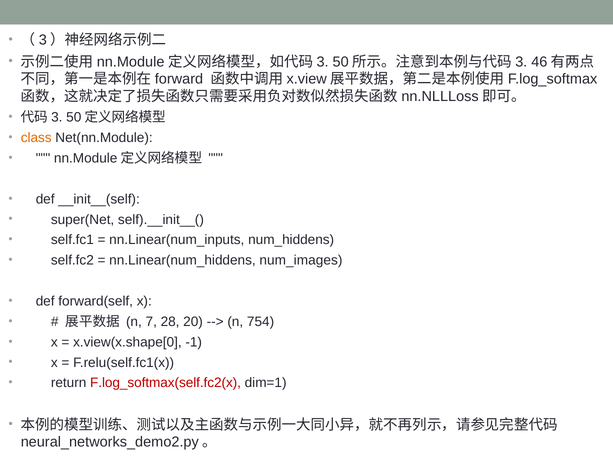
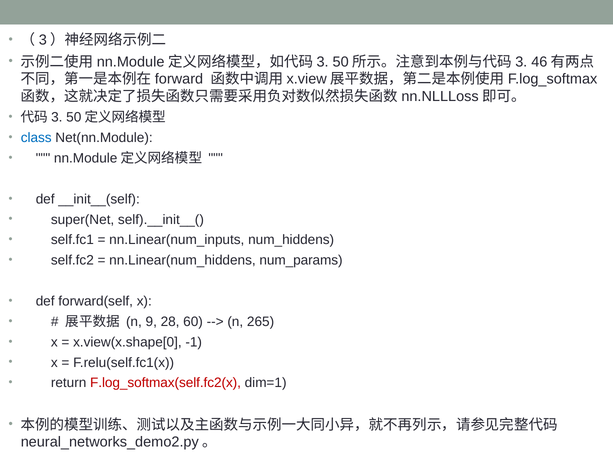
class colour: orange -> blue (36, 138)
num_images: num_images -> num_params (301, 260)
7: 7 -> 9 (151, 321)
20: 20 -> 60 (193, 321)
754: 754 -> 265 (261, 321)
